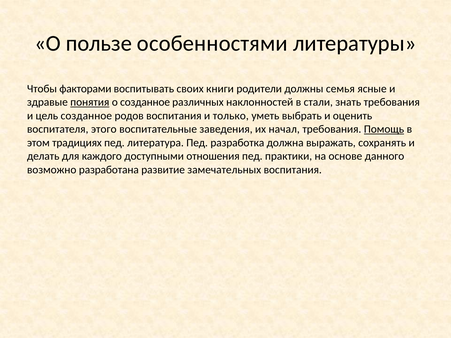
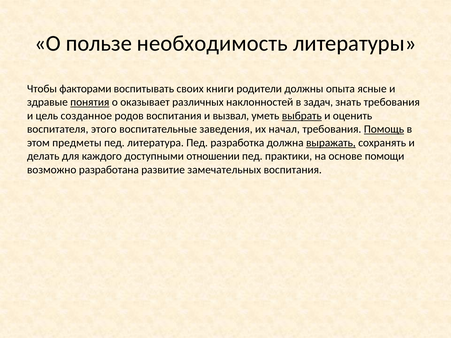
особенностями: особенностями -> необходимость (212, 43)
семья: семья -> опыта (340, 89)
о созданное: созданное -> оказывает (145, 102)
стали: стали -> задач (318, 102)
только: только -> вызвал (231, 116)
выбрать underline: none -> present (302, 116)
традициях: традициях -> предметы (77, 143)
выражать underline: none -> present (331, 143)
отношения: отношения -> отношении (213, 156)
данного: данного -> помощи (385, 156)
